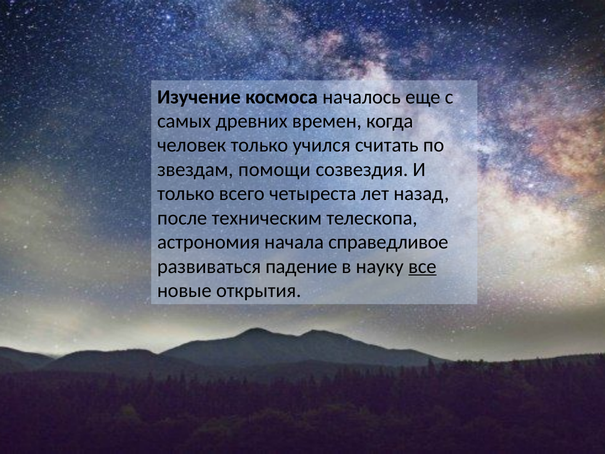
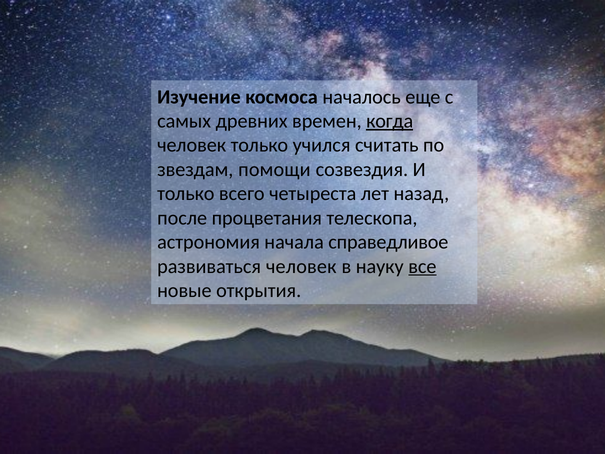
когда underline: none -> present (390, 121)
техническим: техническим -> процветания (267, 218)
развиваться падение: падение -> человек (301, 266)
